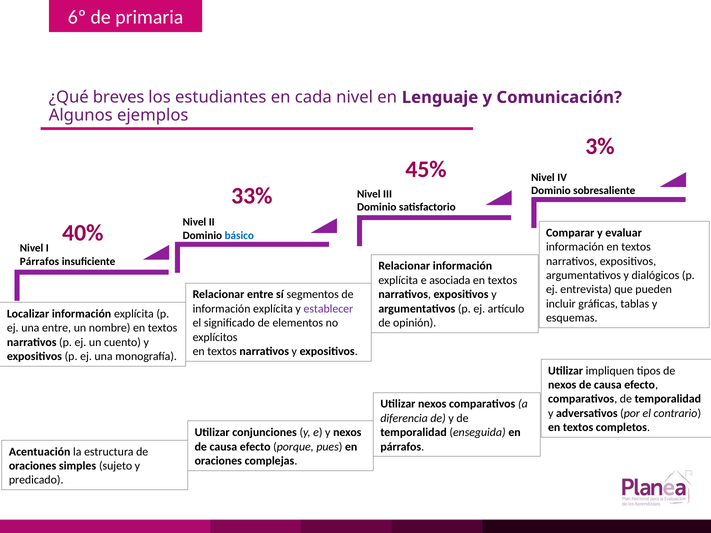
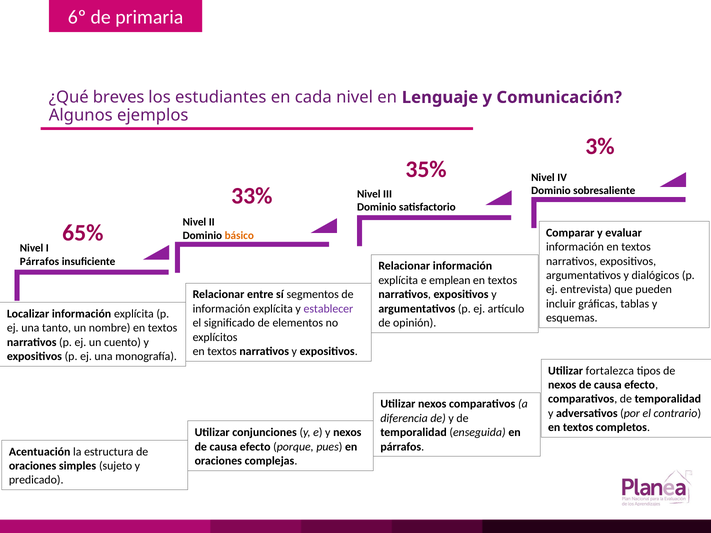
45%: 45% -> 35% (426, 169)
40%: 40% -> 65% (83, 233)
básico colour: blue -> orange (239, 236)
asociada: asociada -> emplean (450, 280)
una entre: entre -> tanto (57, 328)
impliquen: impliquen -> fortalezca (610, 371)
